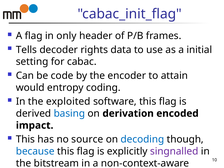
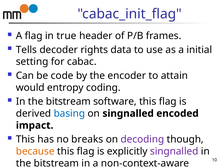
only: only -> true (67, 36)
exploited: exploited -> bitstream (68, 102)
on derivation: derivation -> singnalled (128, 113)
source: source -> breaks (87, 139)
decoding colour: blue -> purple (142, 139)
because colour: blue -> orange (35, 151)
